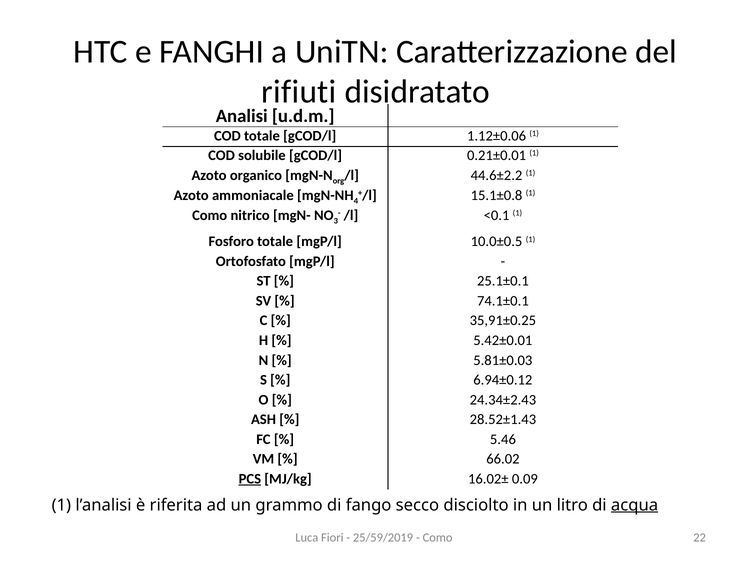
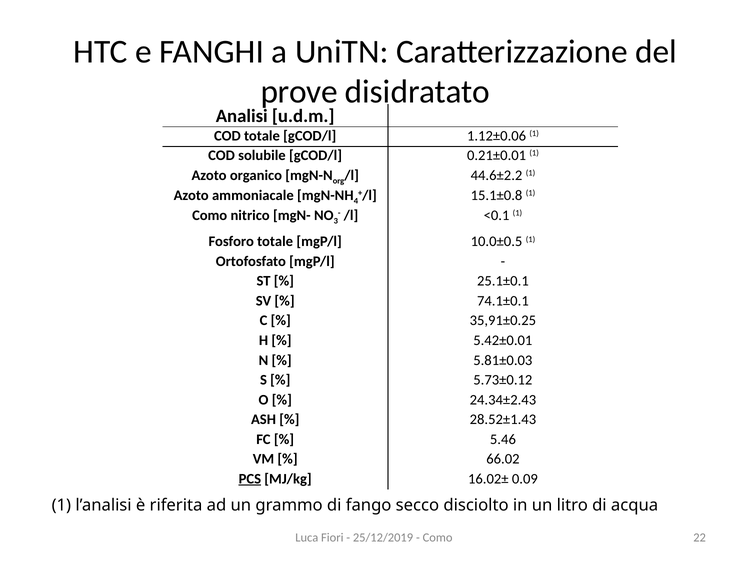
rifiuti: rifiuti -> prove (299, 92)
6.94±0.12: 6.94±0.12 -> 5.73±0.12 (503, 380)
acqua underline: present -> none (635, 505)
25/59/2019: 25/59/2019 -> 25/12/2019 (383, 538)
